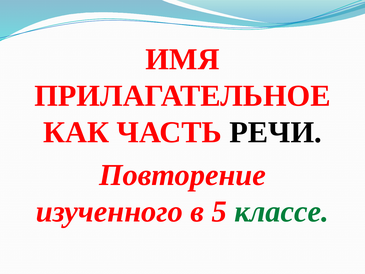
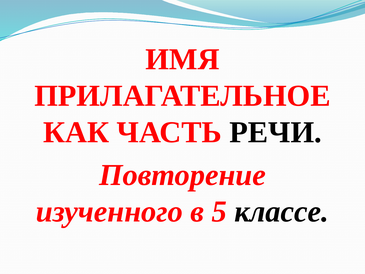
классе colour: green -> black (282, 211)
